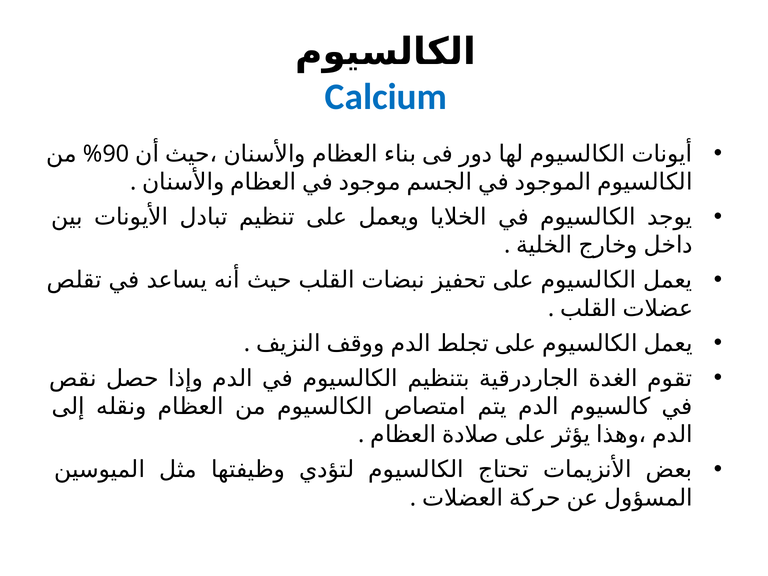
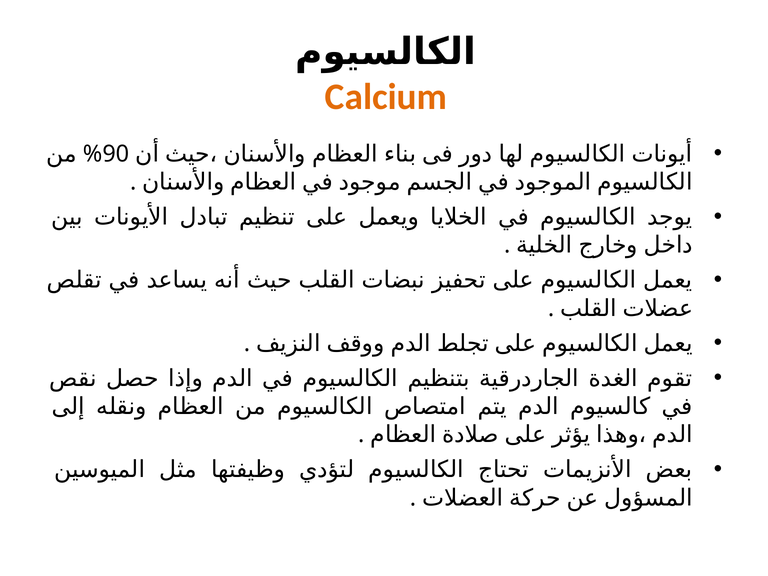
Calcium colour: blue -> orange (386, 97)
